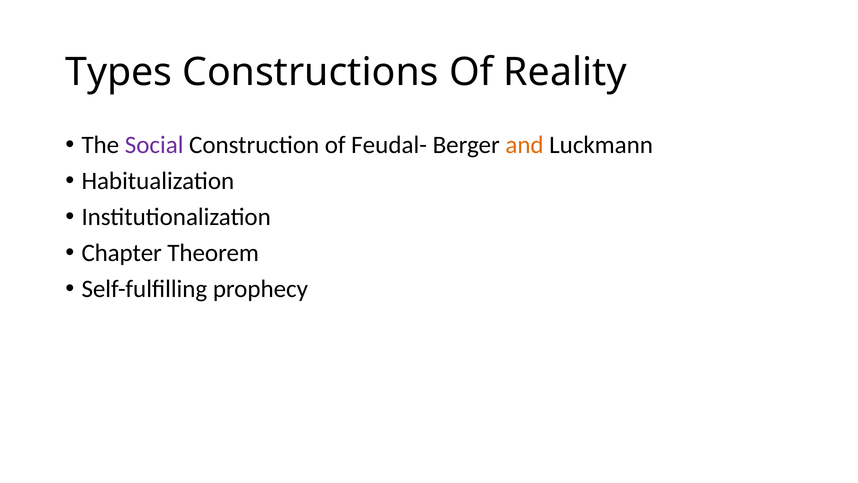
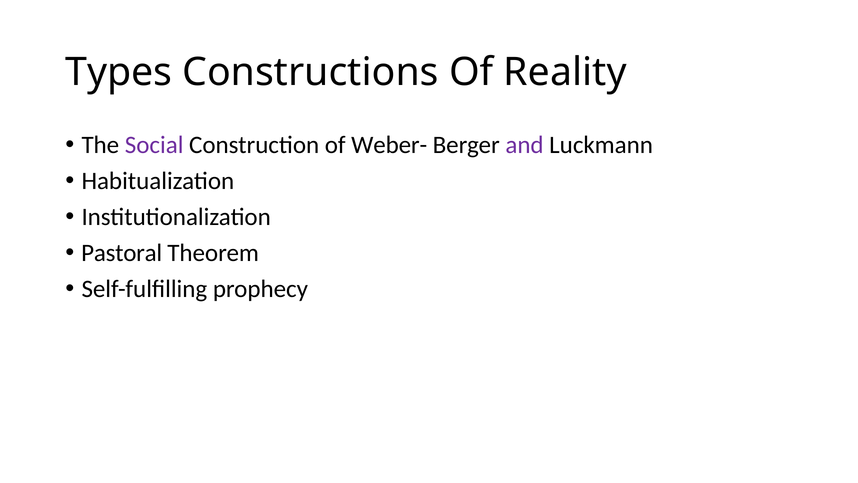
Feudal-: Feudal- -> Weber- (389, 145)
and colour: orange -> purple (525, 145)
Chapter: Chapter -> Pastoral (122, 253)
